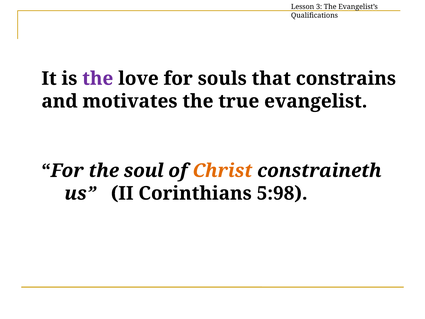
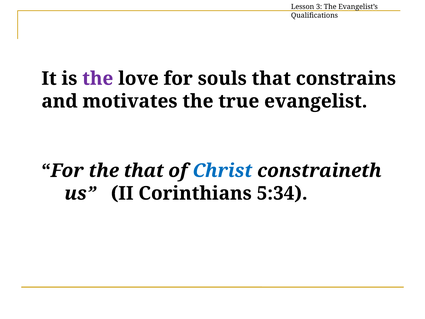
the soul: soul -> that (144, 171)
Christ colour: orange -> blue (222, 171)
5:98: 5:98 -> 5:34 (282, 193)
